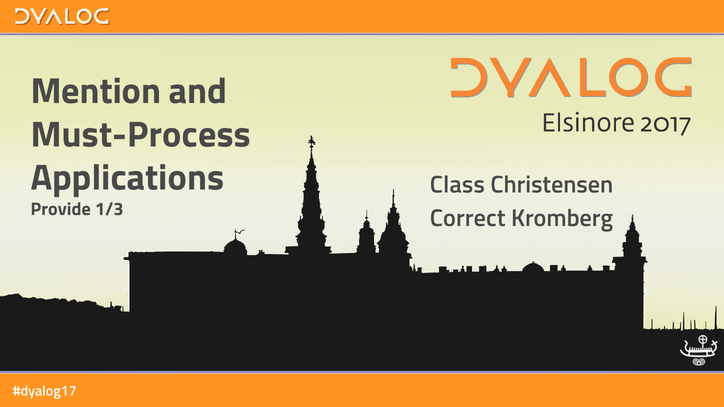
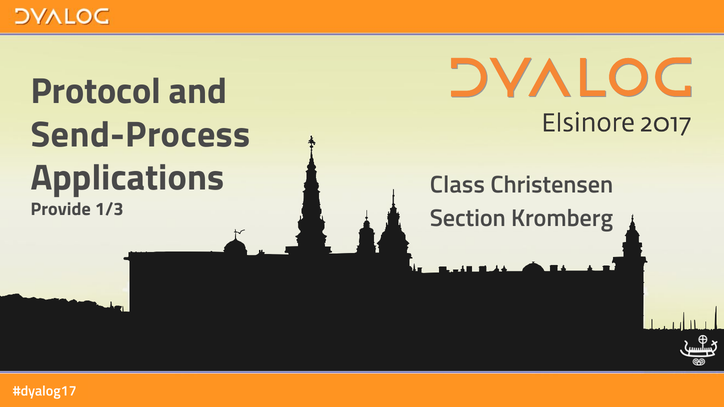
Mention: Mention -> Protocol (96, 91)
Must-Process: Must-Process -> Send-Process (141, 135)
Correct: Correct -> Section (468, 219)
